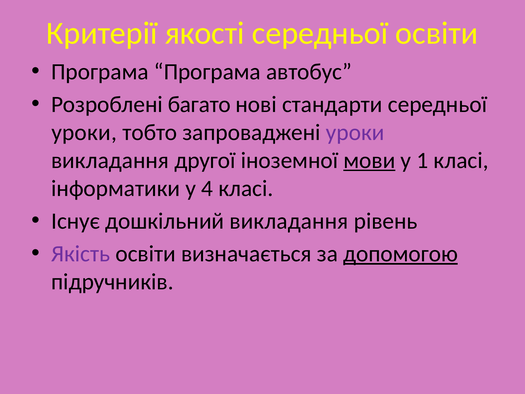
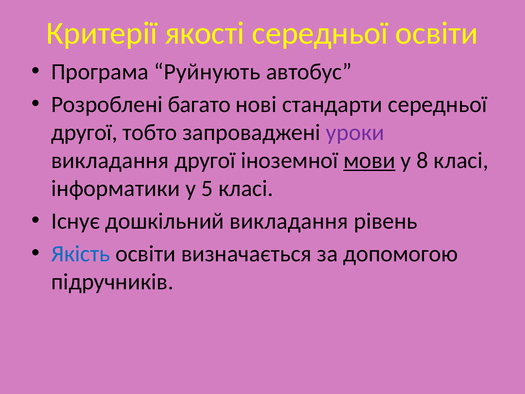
Програма Програма: Програма -> Руйнують (207, 72)
уроки: уроки -> другої (84, 132)
1: 1 -> 8 (422, 160)
4: 4 -> 5 (207, 188)
Якість colour: purple -> blue (81, 254)
допомогою underline: present -> none (401, 254)
